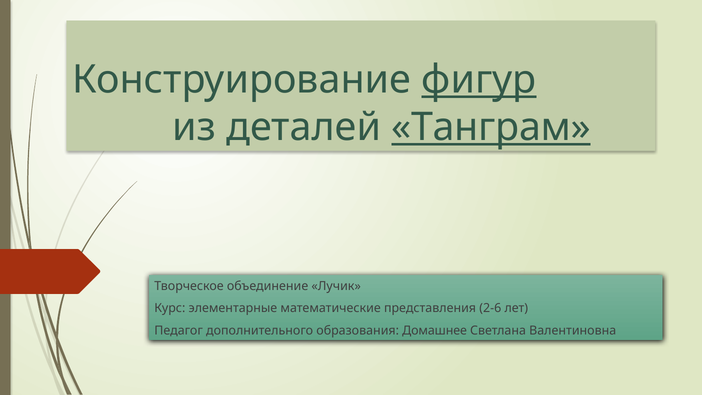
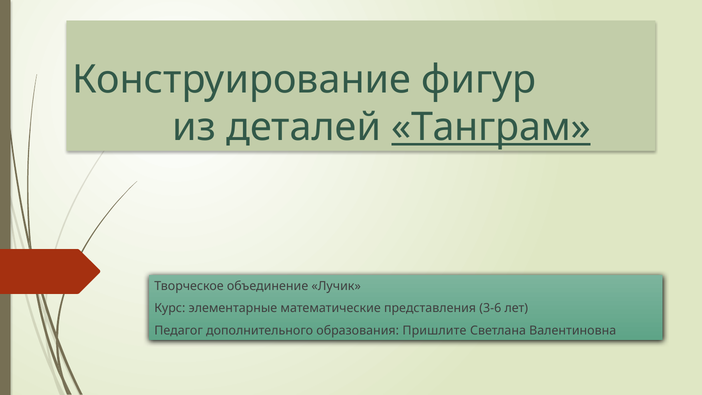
фигур underline: present -> none (479, 80)
2-6: 2-6 -> 3-6 (490, 308)
Домашнее: Домашнее -> Пришлите (434, 331)
